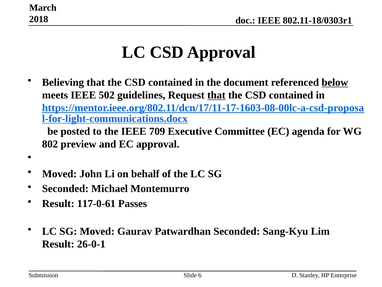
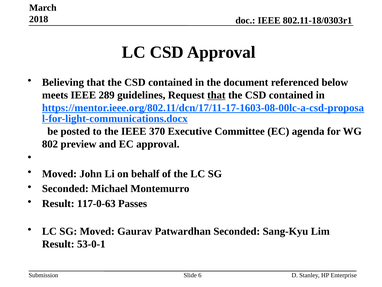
below underline: present -> none (335, 82)
502: 502 -> 289 (107, 95)
709: 709 -> 370 (157, 131)
117-0-61: 117-0-61 -> 117-0-63 (96, 203)
26-0-1: 26-0-1 -> 53-0-1 (91, 244)
